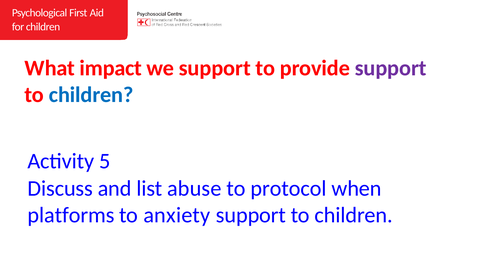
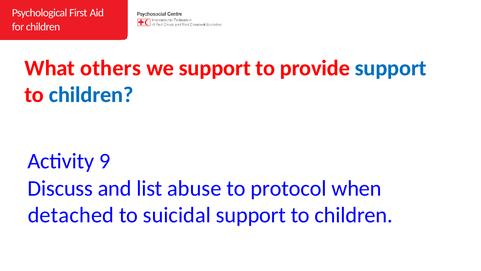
impact: impact -> others (111, 68)
support colour: purple -> blue (391, 68)
5: 5 -> 9 (105, 161)
platforms: platforms -> detached (71, 215)
anxiety: anxiety -> suicidal (177, 215)
